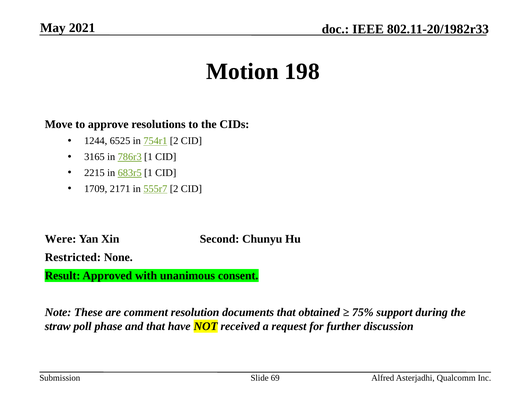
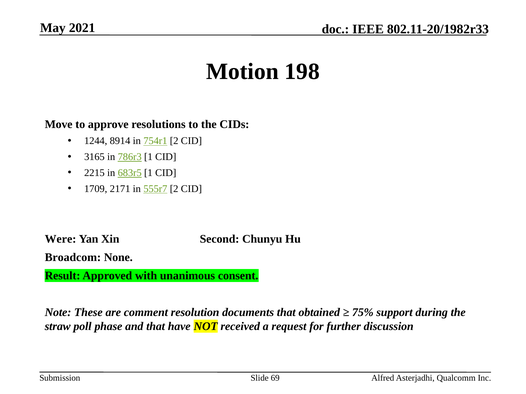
6525: 6525 -> 8914 (120, 141)
Restricted: Restricted -> Broadcom (73, 258)
